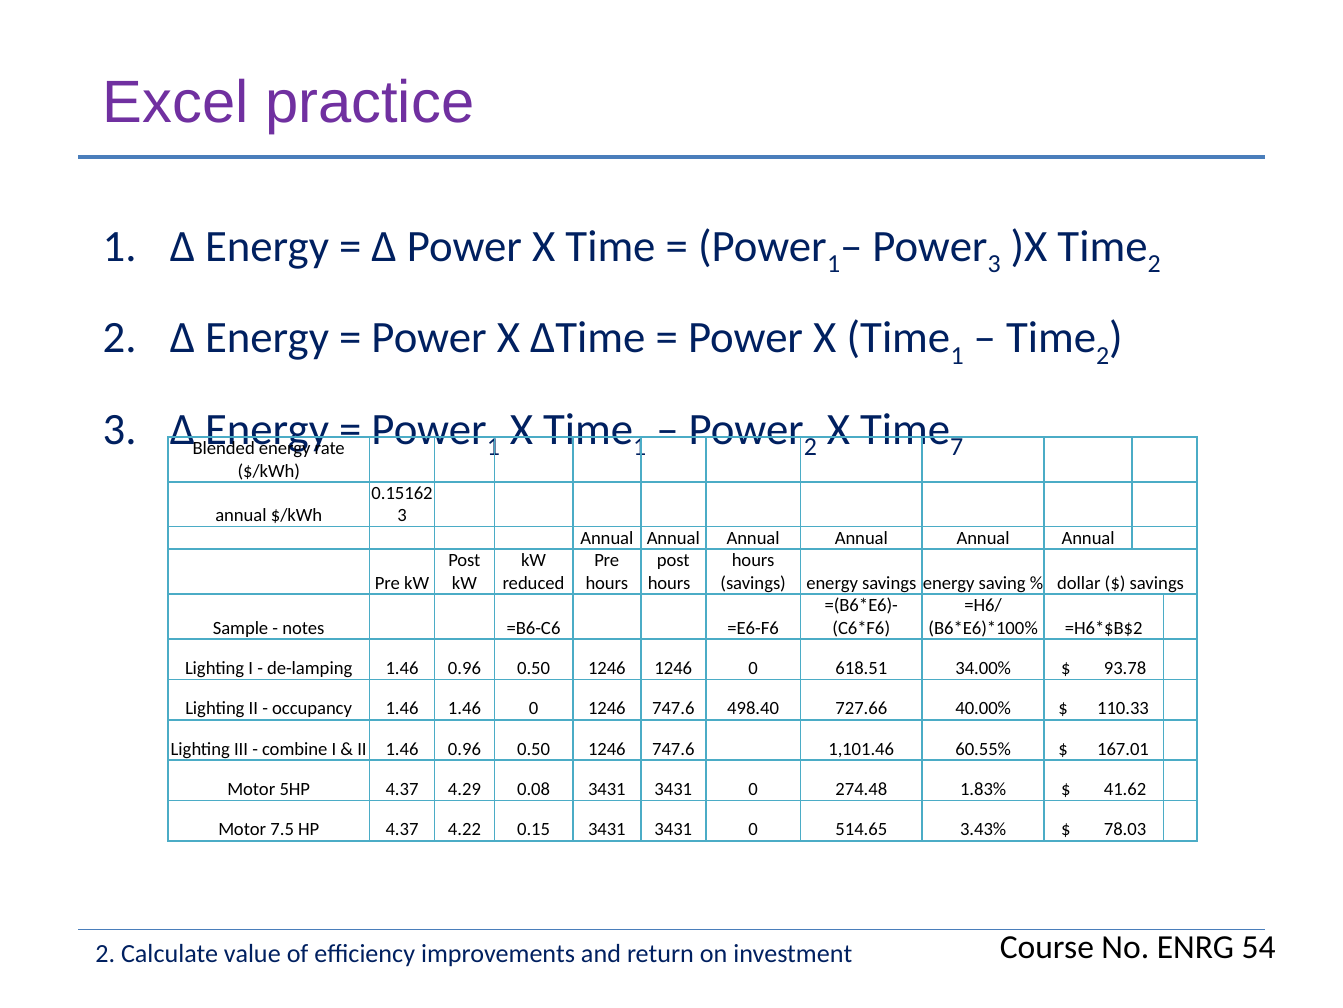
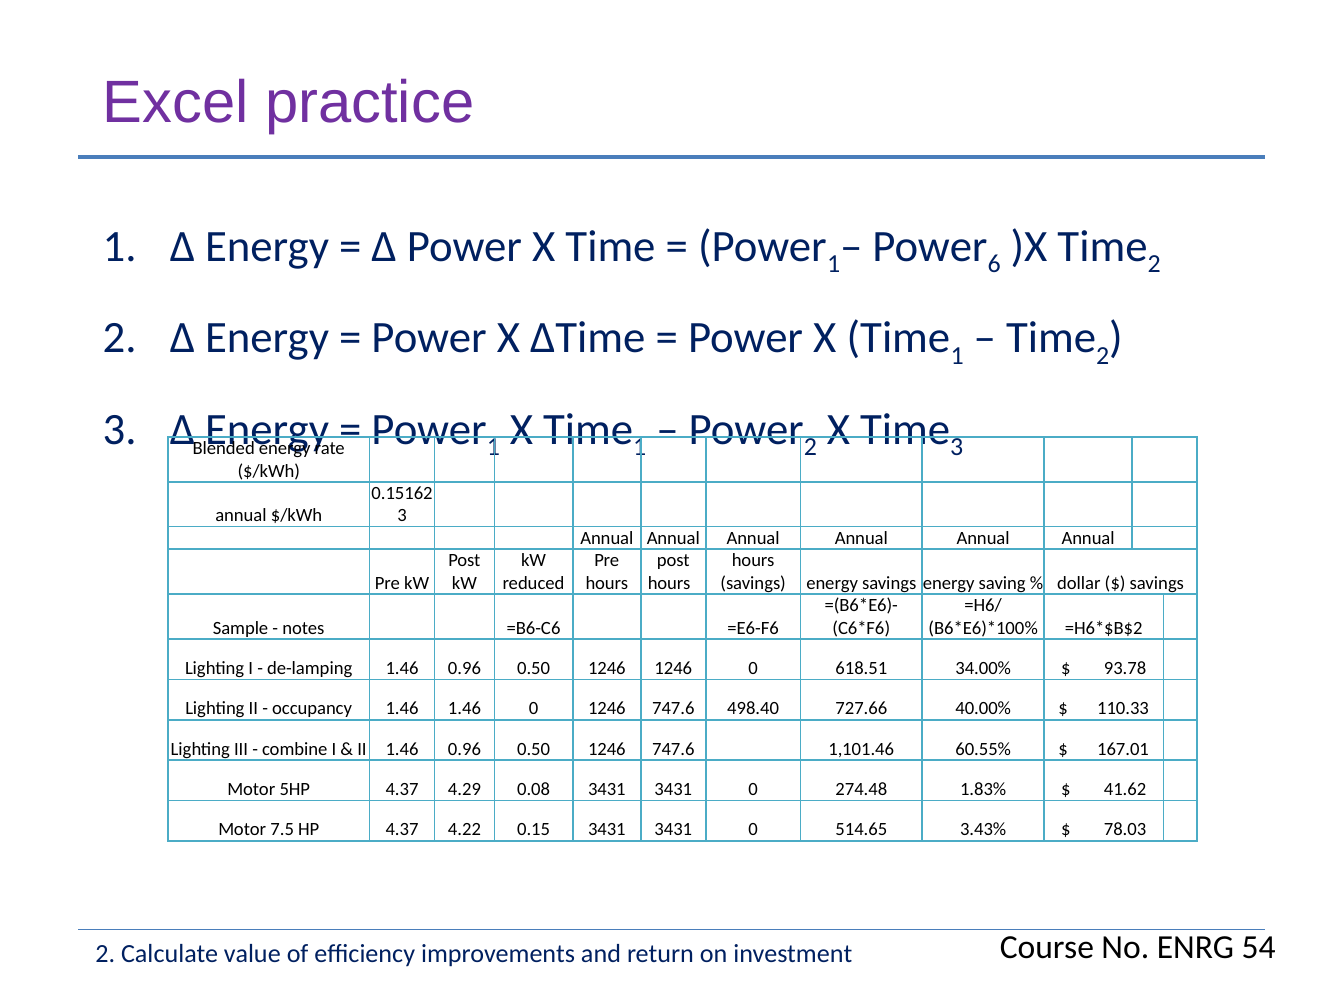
Power 3: 3 -> 6 (994, 264)
Time 7: 7 -> 3 (957, 447)
